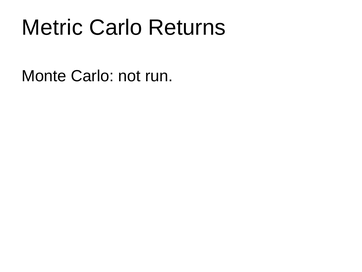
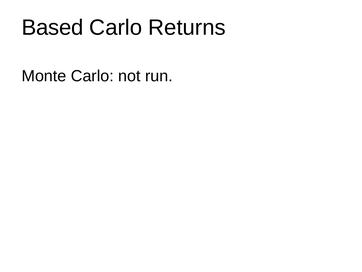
Metric: Metric -> Based (52, 27)
